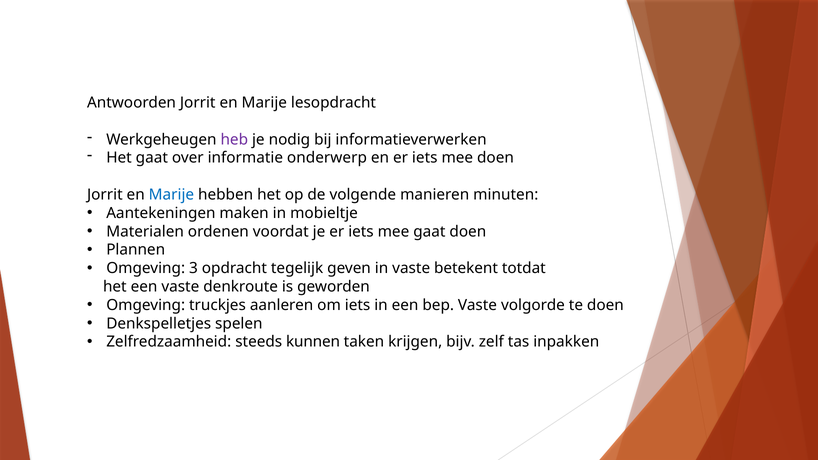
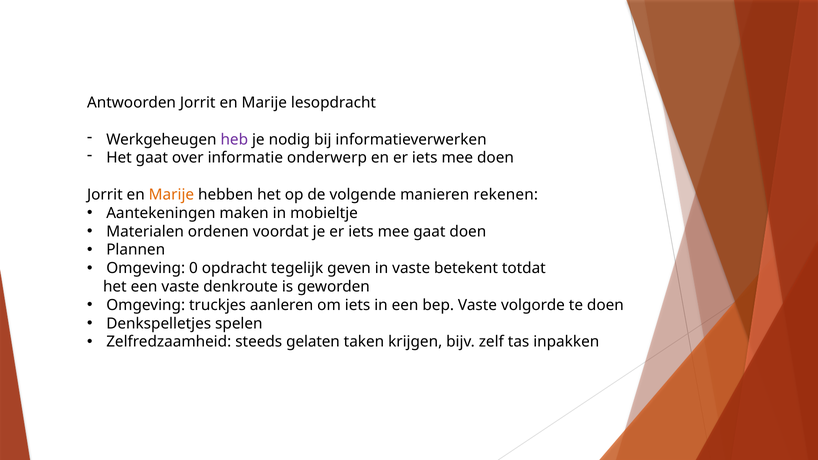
Marije colour: blue -> orange (171, 195)
minuten: minuten -> rekenen (506, 195)
3: 3 -> 0 (193, 268)
kunnen: kunnen -> gelaten (313, 342)
